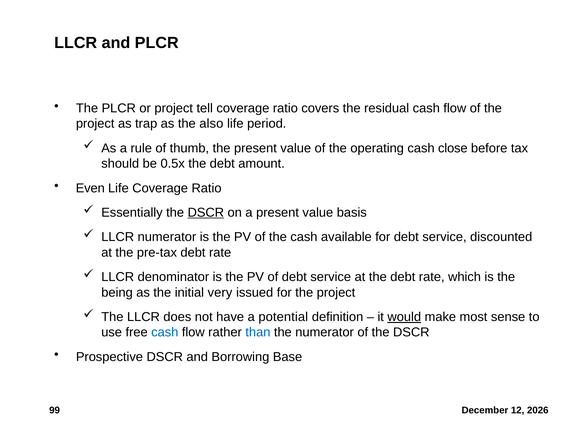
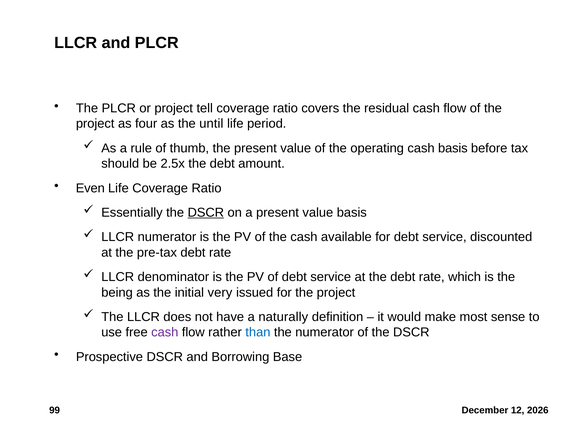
trap: trap -> four (146, 124)
also: also -> until (211, 124)
cash close: close -> basis (453, 148)
0.5x: 0.5x -> 2.5x (173, 164)
potential: potential -> naturally (283, 317)
would underline: present -> none (404, 317)
cash colour: blue -> purple (165, 332)
